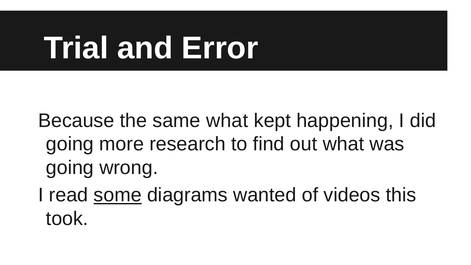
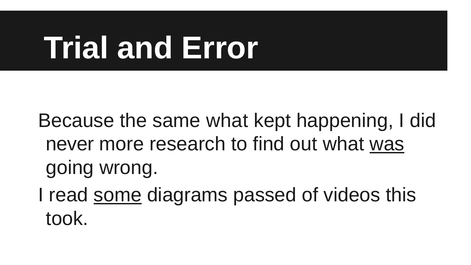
going: going -> never (70, 144)
was underline: none -> present (387, 144)
wanted: wanted -> passed (265, 195)
